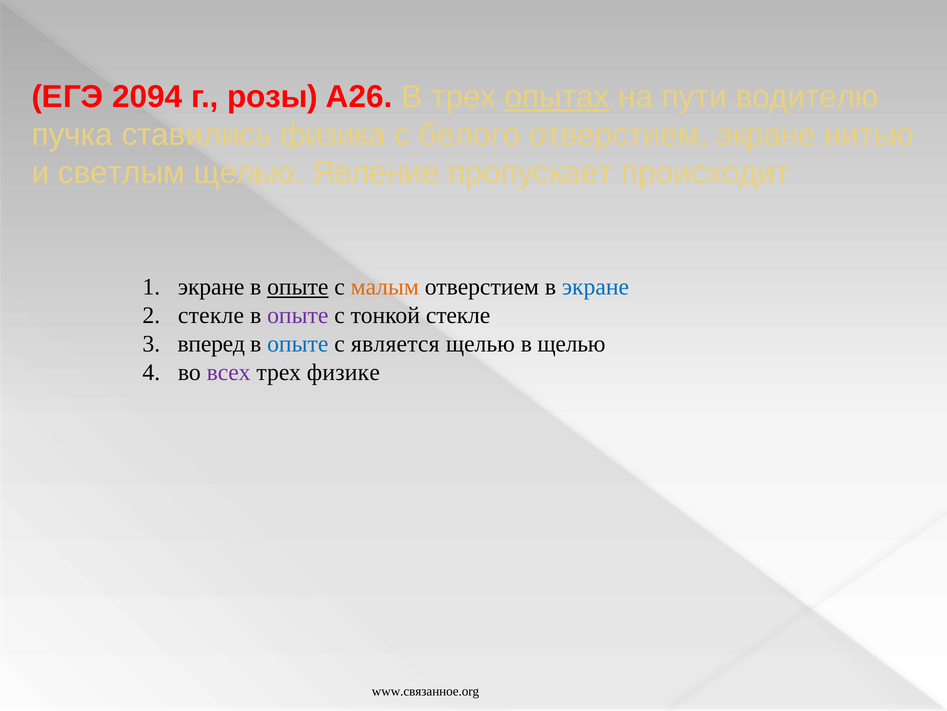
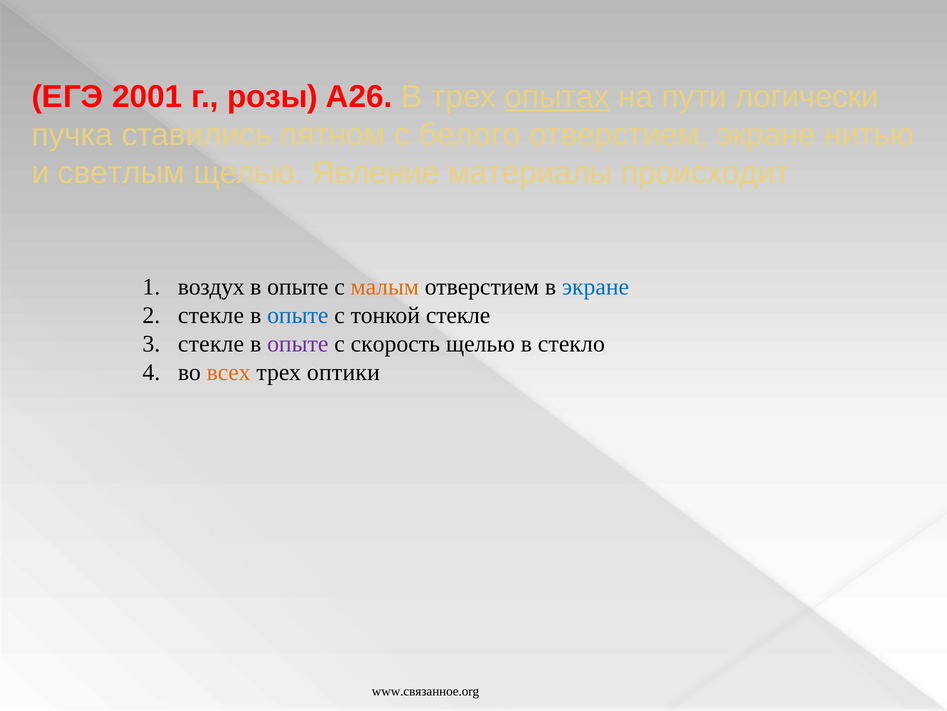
2094: 2094 -> 2001 (147, 97)
водителю: водителю -> логически (807, 97)
физика: физика -> пятном (333, 135)
пропускает: пропускает -> материалы (530, 173)
экране: экране -> воздух (211, 287)
опыте underline: present -> none (298, 287)
опыте colour: purple -> blue (298, 315)
вперед: вперед -> стекле (211, 344)
опыте colour: blue -> purple (298, 344)
является: является -> скорость (395, 344)
в щелью: щелью -> стекло (571, 344)
всех colour: purple -> orange (229, 372)
физике: физике -> оптики (343, 372)
